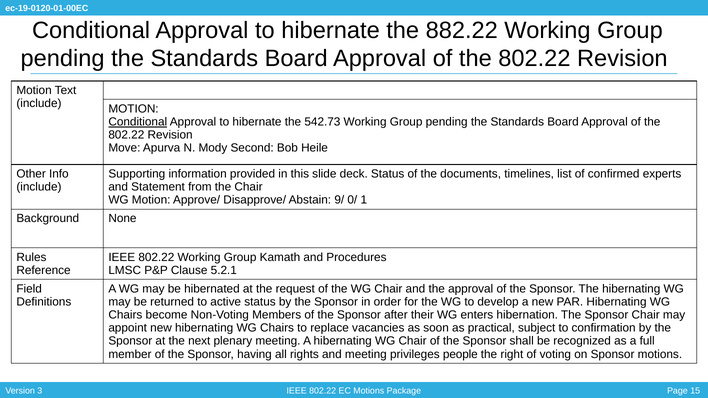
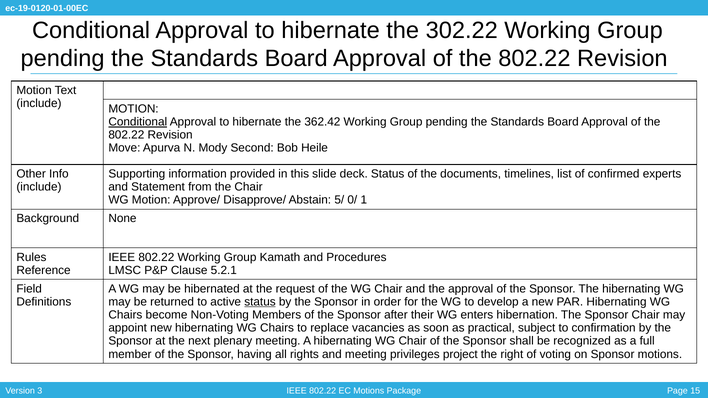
882.22: 882.22 -> 302.22 (462, 30)
542.73: 542.73 -> 362.42 (322, 122)
9/: 9/ -> 5/ (339, 200)
status underline: none -> present (260, 302)
people: people -> project (460, 354)
